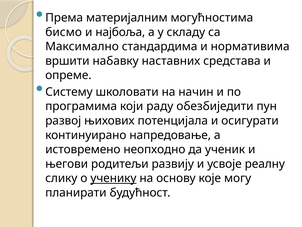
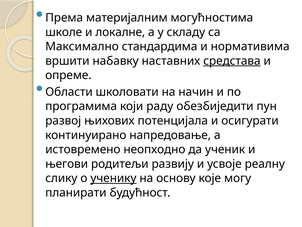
бисмо: бисмо -> школе (64, 32)
најбоља: најбоља -> локалне (120, 32)
средстава underline: none -> present (232, 61)
Систему: Систему -> Области (69, 92)
